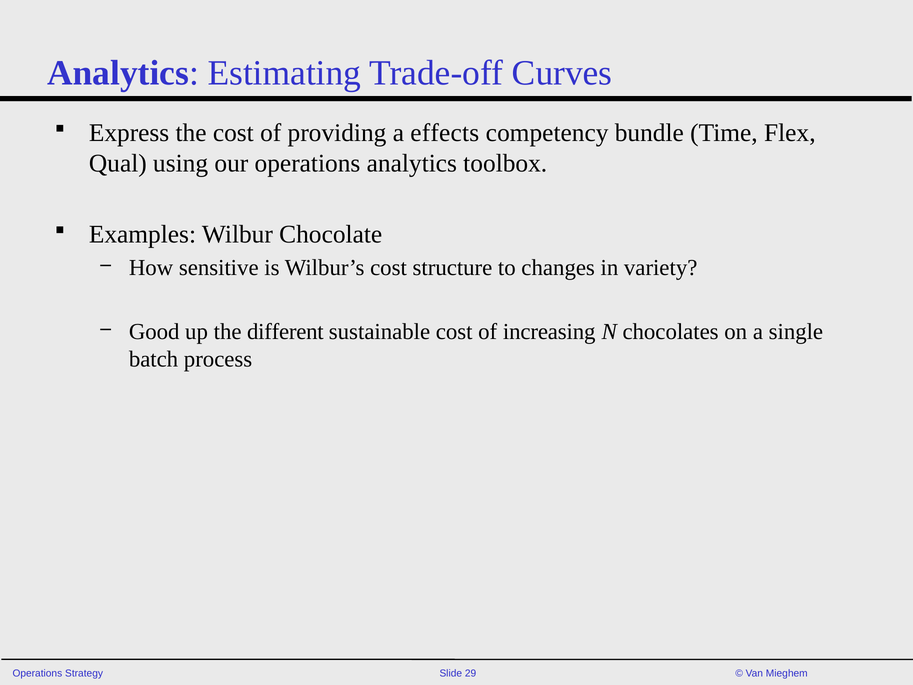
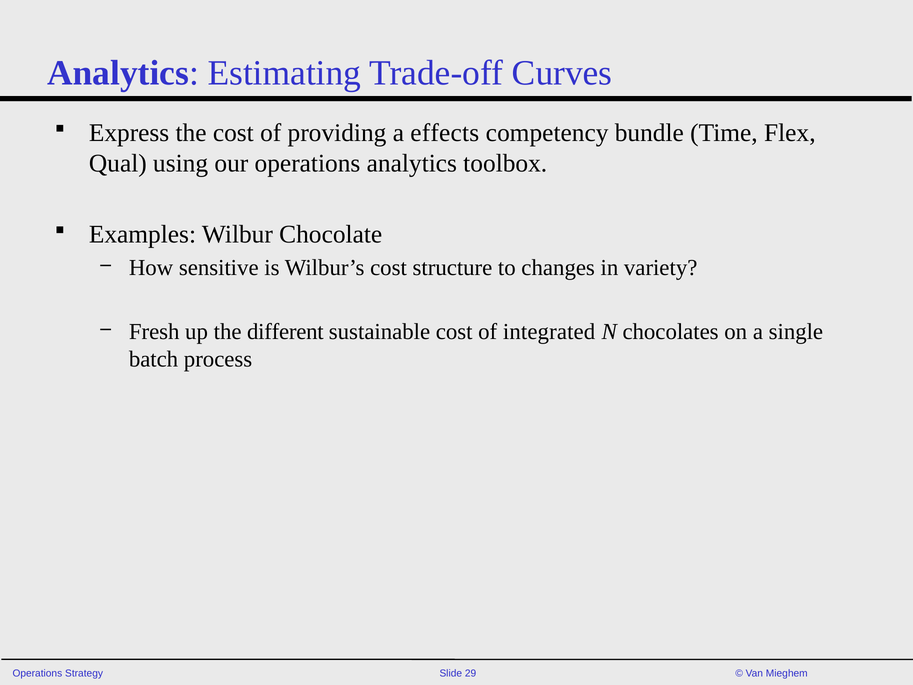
Good: Good -> Fresh (154, 332)
increasing: increasing -> integrated (549, 332)
